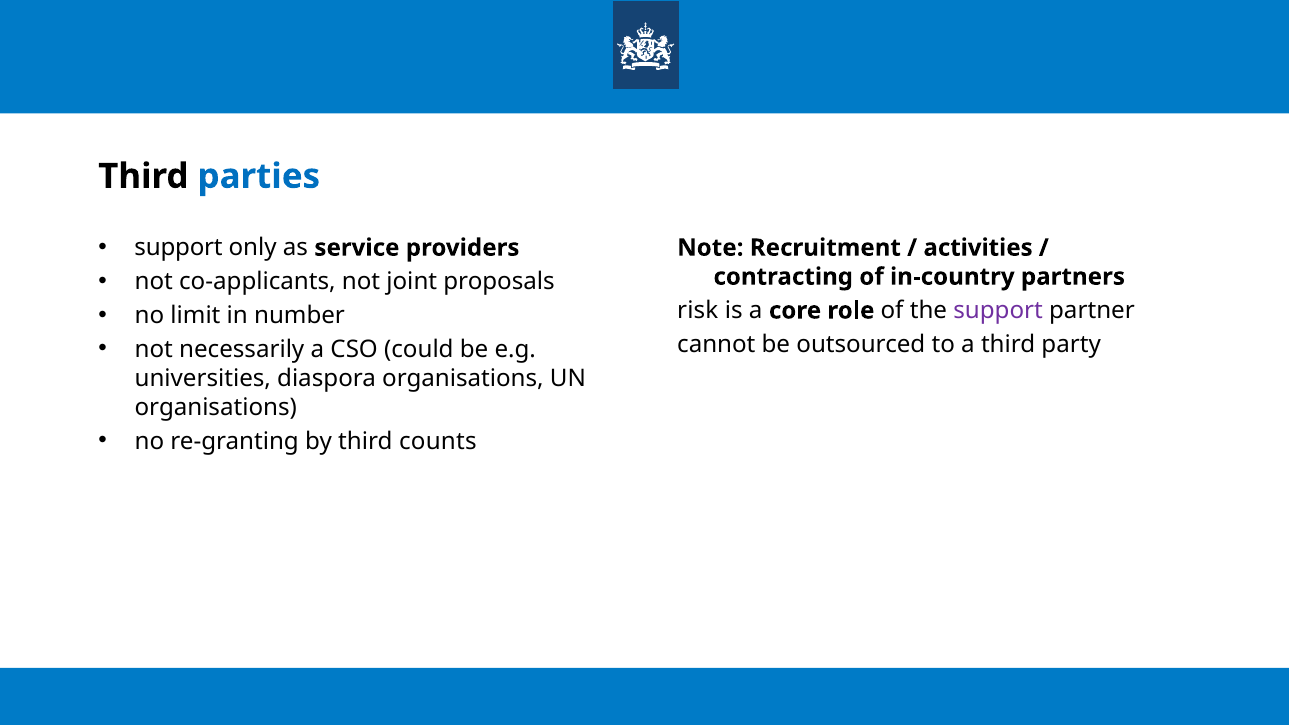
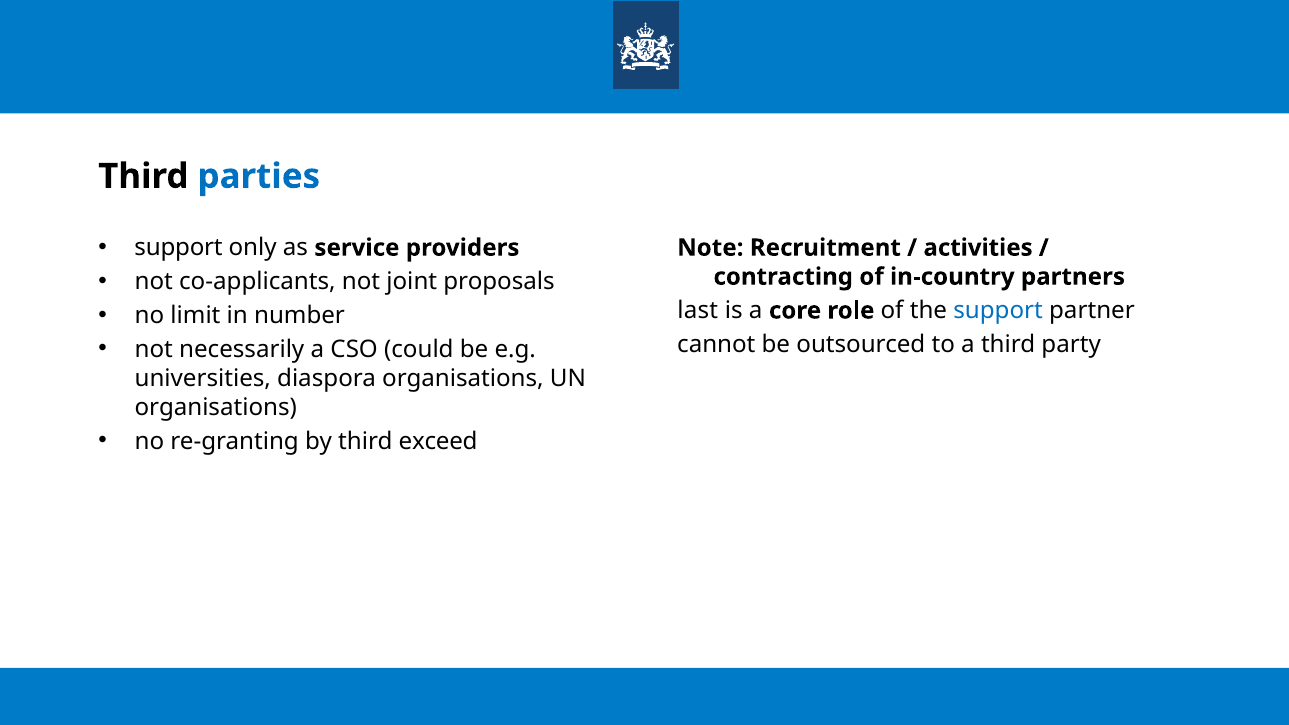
risk: risk -> last (698, 311)
support colour: purple -> blue (998, 311)
counts: counts -> exceed (438, 441)
